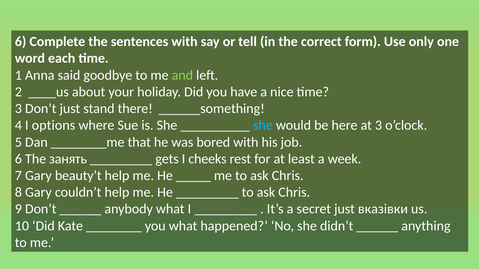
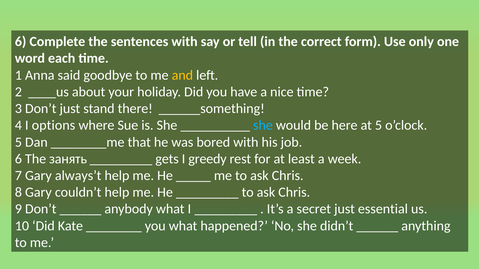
and colour: light green -> yellow (182, 75)
at 3: 3 -> 5 (379, 126)
cheeks: cheeks -> greedy (208, 159)
beauty’t: beauty’t -> always’t (78, 176)
вказівки: вказівки -> essential (383, 209)
